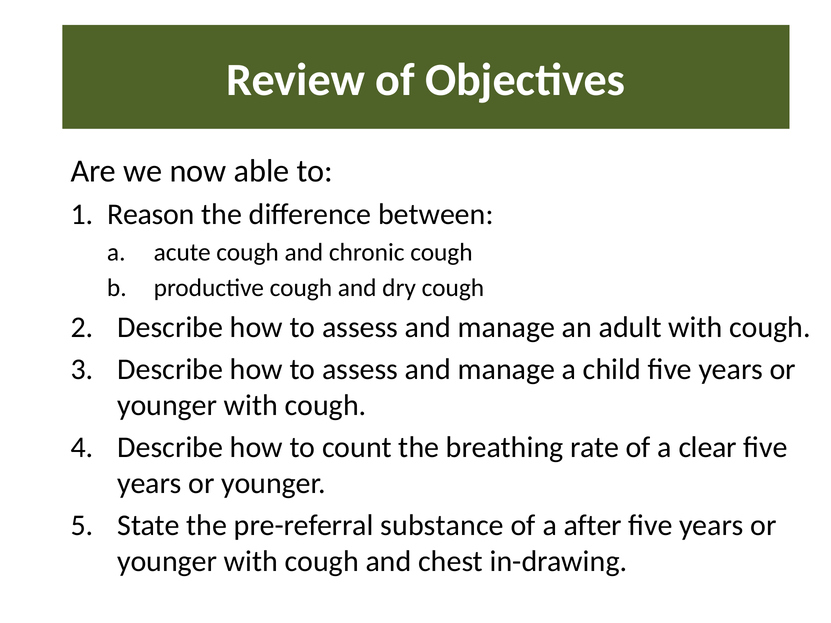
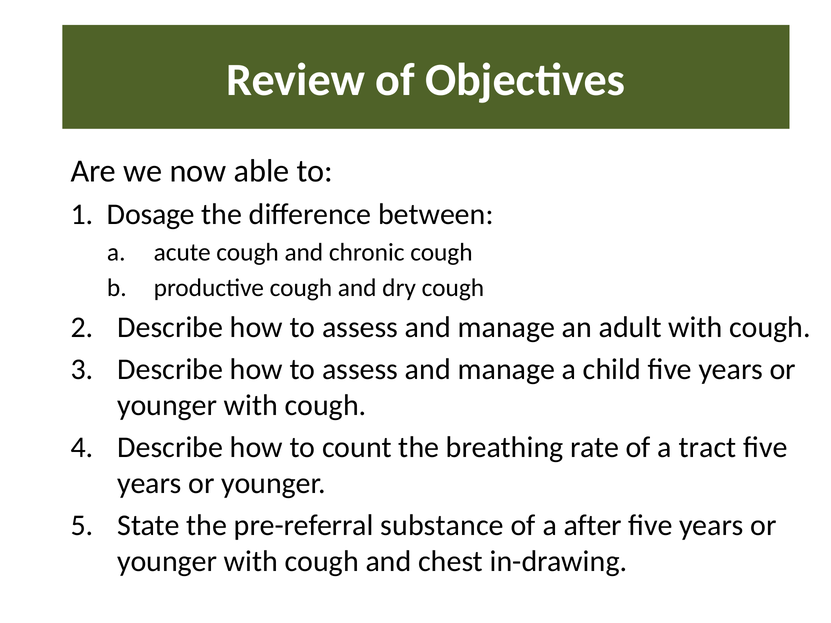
Reason: Reason -> Dosage (151, 214)
clear: clear -> tract (707, 447)
